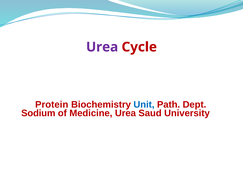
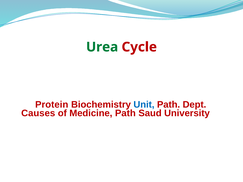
Urea colour: purple -> green (102, 47)
Sodium: Sodium -> Causes (38, 113)
Medicine Urea: Urea -> Path (125, 113)
